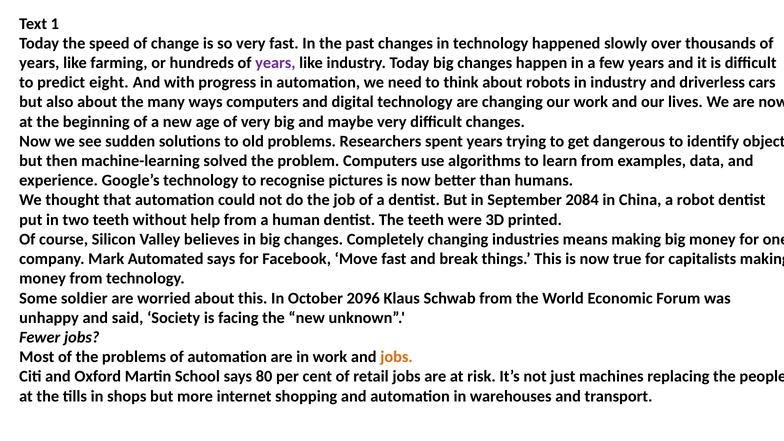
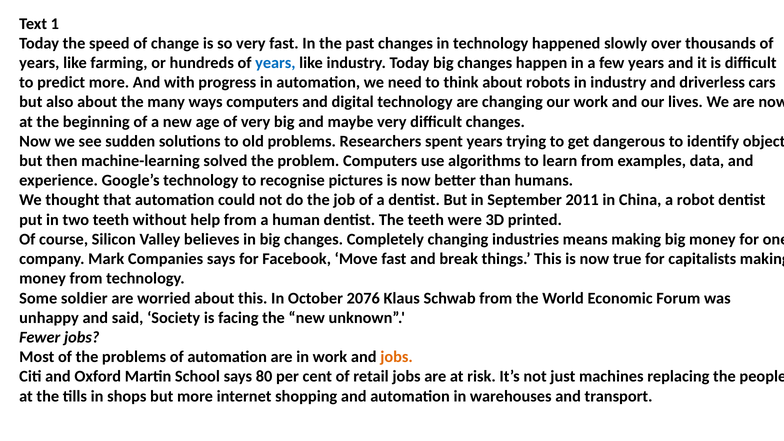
years colour: purple -> blue (275, 63)
predict eight: eight -> more (109, 82)
2084: 2084 -> 2011 (582, 200)
Automated: Automated -> Companies (166, 259)
2096: 2096 -> 2076 (363, 298)
